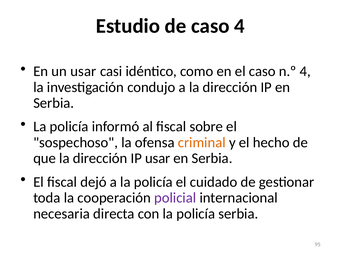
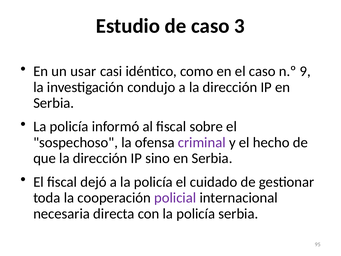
caso 4: 4 -> 3 (239, 26)
n.º 4: 4 -> 9 (305, 71)
criminal colour: orange -> purple (202, 142)
IP usar: usar -> sino (158, 158)
